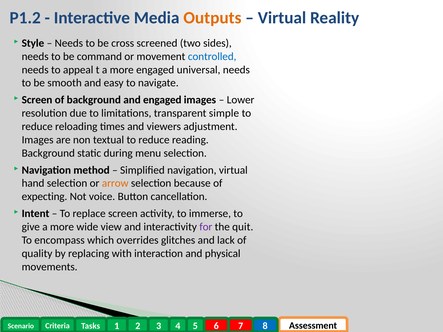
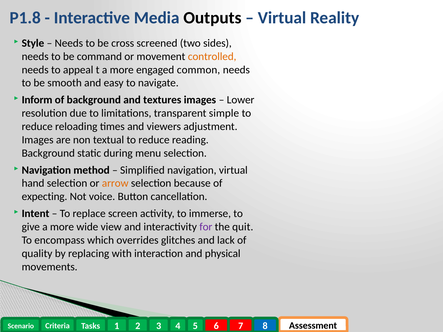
P1.2: P1.2 -> P1.8 (25, 18)
Outputs colour: orange -> black (212, 18)
controlled colour: blue -> orange (212, 56)
universal: universal -> common (199, 70)
Screen: Screen -> Inform (37, 100)
and engaged: engaged -> textures (162, 100)
